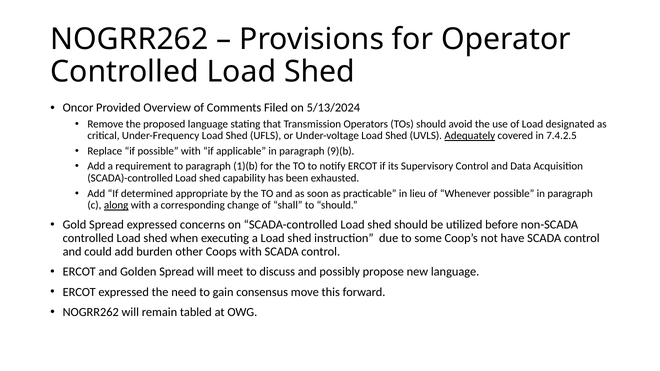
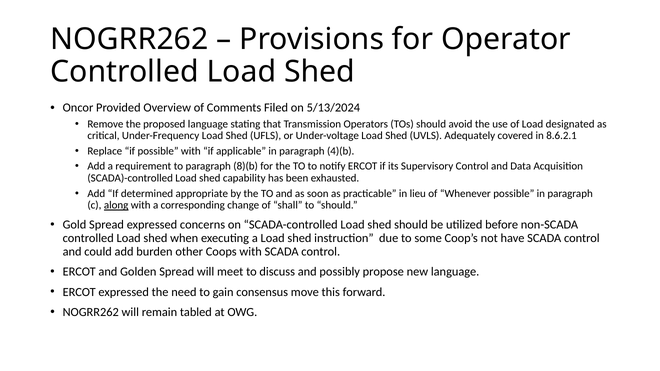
Adequately underline: present -> none (470, 136)
7.4.2.5: 7.4.2.5 -> 8.6.2.1 (562, 136)
9)(b: 9)(b -> 4)(b (341, 151)
1)(b: 1)(b -> 8)(b (246, 166)
